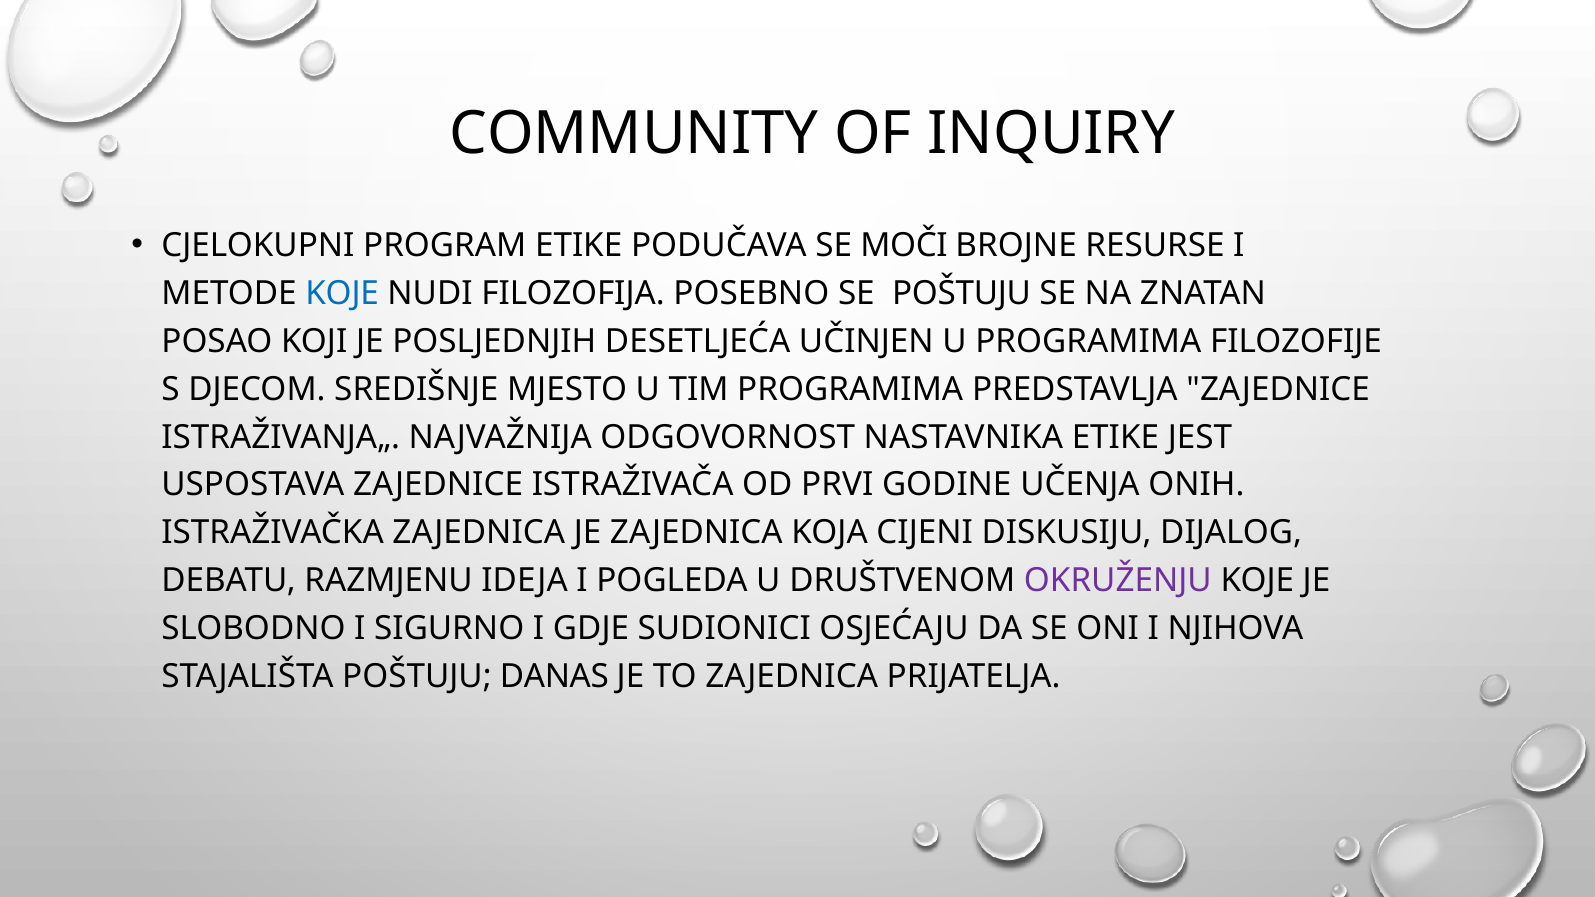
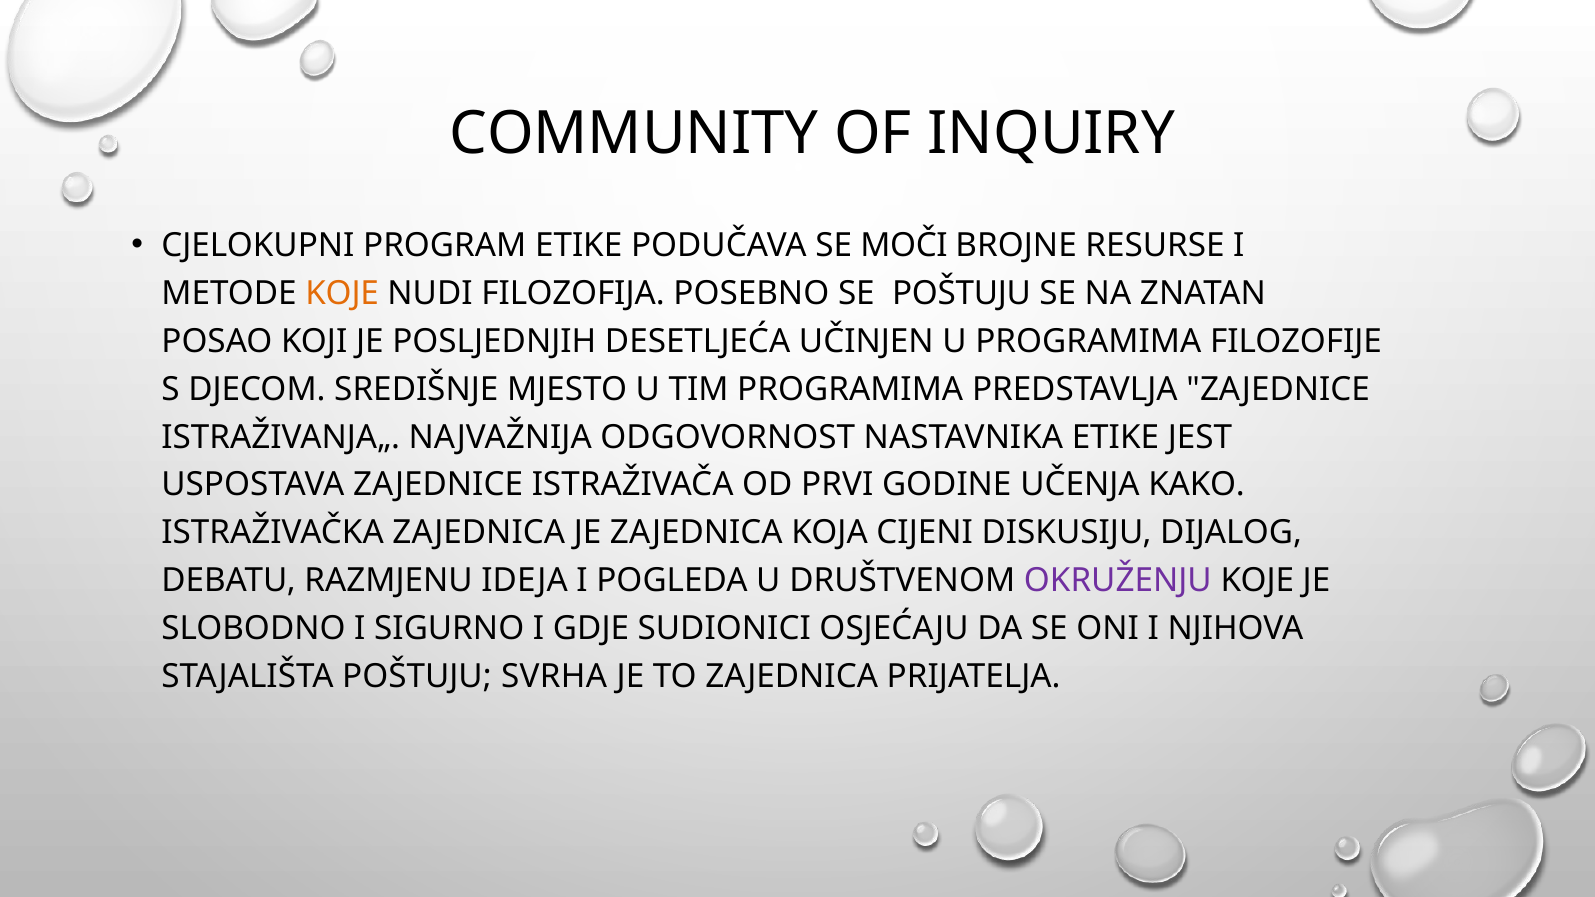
KOJE colour: blue -> orange (342, 294)
ONIH: ONIH -> KAKO (1197, 485)
DANAS: DANAS -> SVRHA (554, 677)
